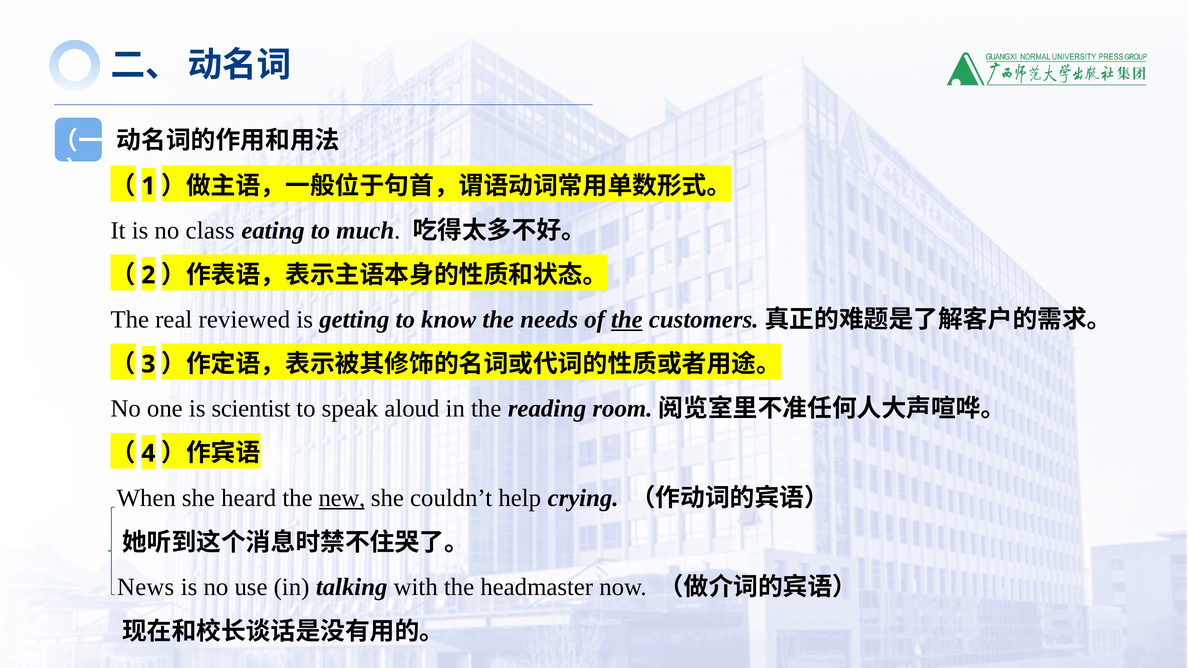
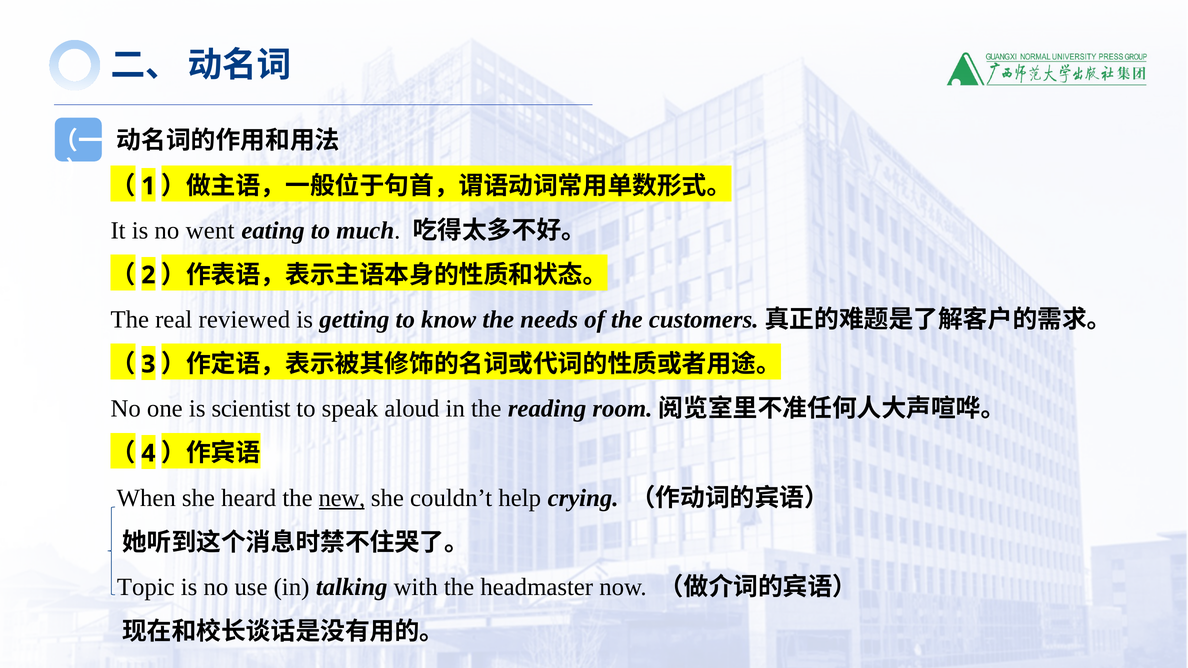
class: class -> went (210, 231)
the underline: present -> none (627, 320)
News: News -> Topic (146, 587)
